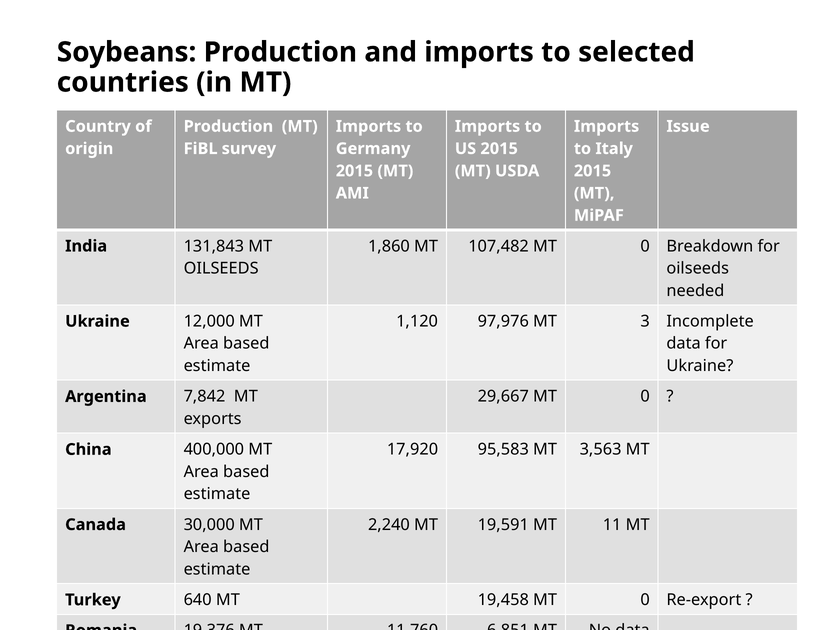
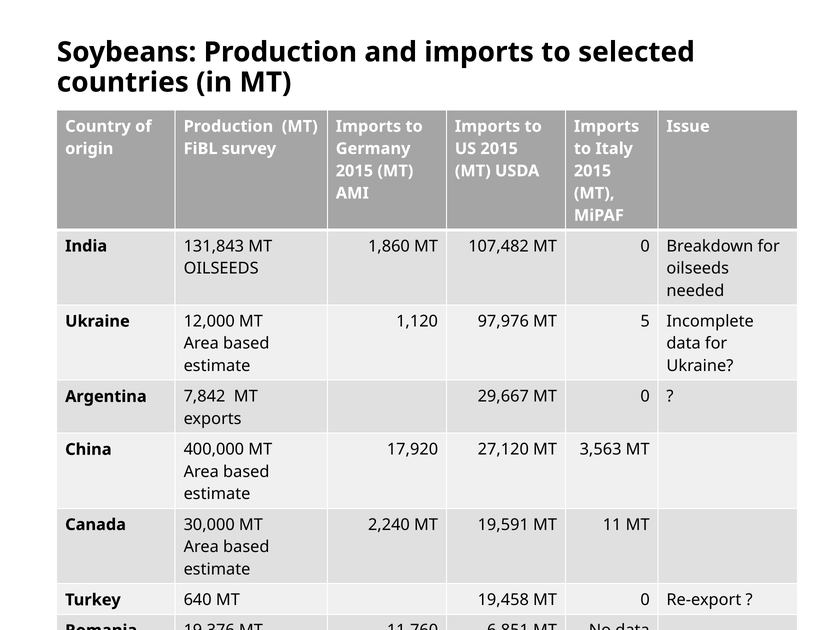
3: 3 -> 5 (645, 321)
95,583: 95,583 -> 27,120 (503, 449)
